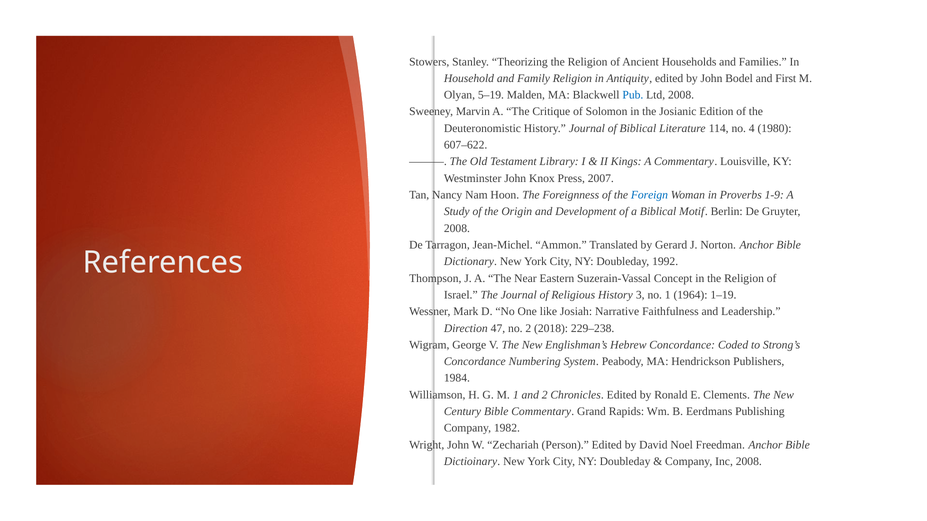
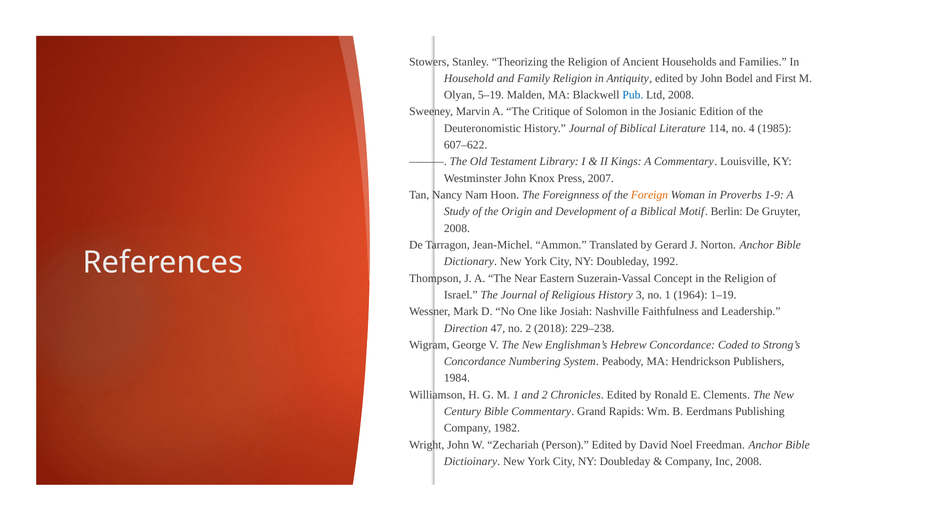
1980: 1980 -> 1985 (775, 128)
Foreign colour: blue -> orange (649, 195)
Narrative: Narrative -> Nashville (617, 312)
